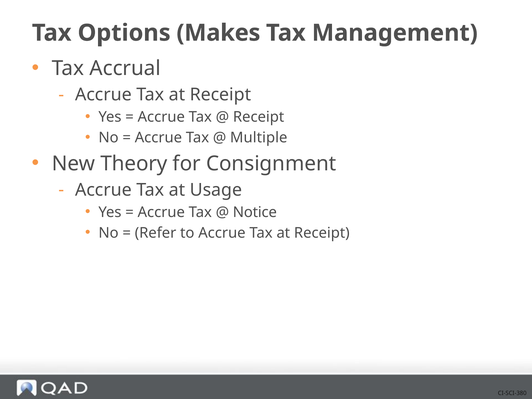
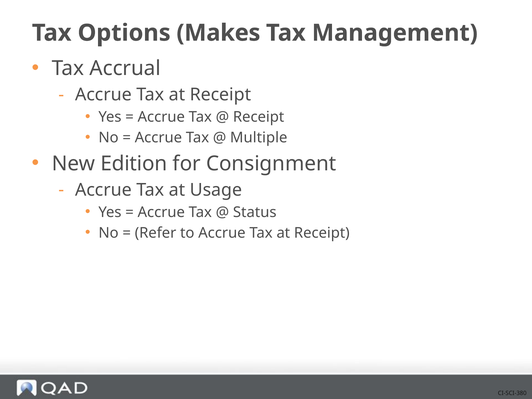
Theory: Theory -> Edition (134, 164)
Notice: Notice -> Status (255, 212)
